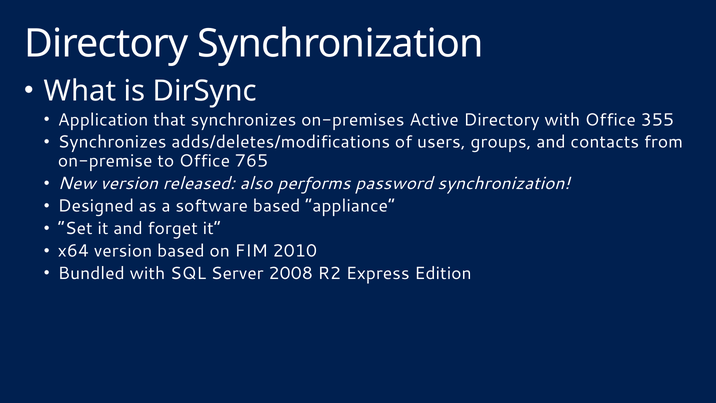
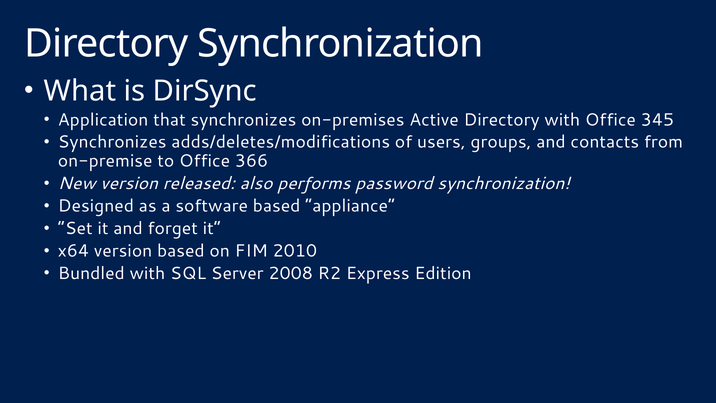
355: 355 -> 345 (657, 120)
765: 765 -> 366 (252, 161)
